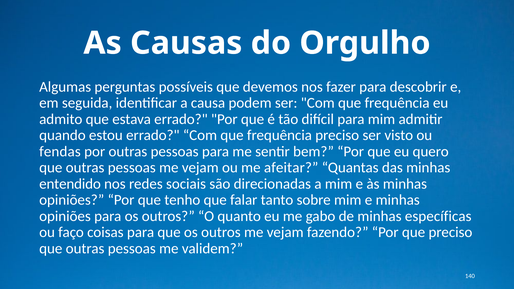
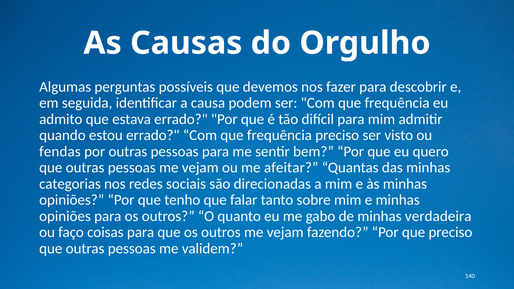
entendido: entendido -> categorias (70, 184)
específicas: específicas -> verdadeira (438, 216)
